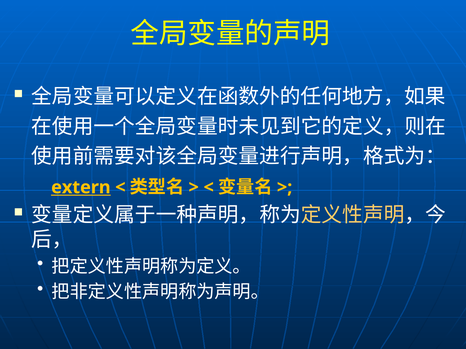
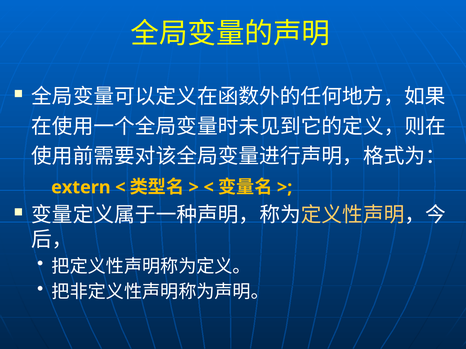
extern underline: present -> none (81, 188)
